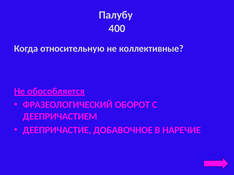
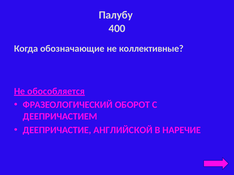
относительную: относительную -> обозначающие (72, 49)
ДОБАВОЧНОЕ: ДОБАВОЧНОЕ -> АНГЛИЙСКОЙ (123, 130)
